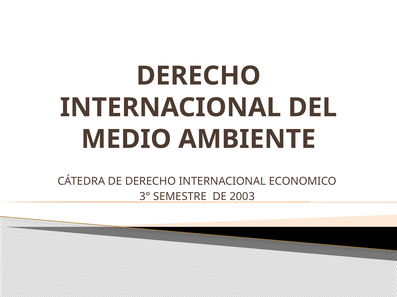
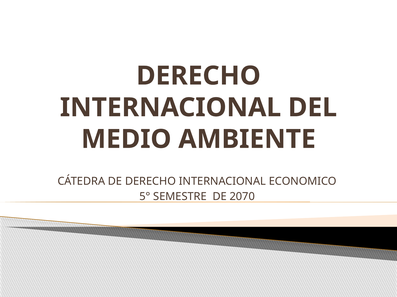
3°: 3° -> 5° (145, 197)
2003: 2003 -> 2070 (242, 197)
